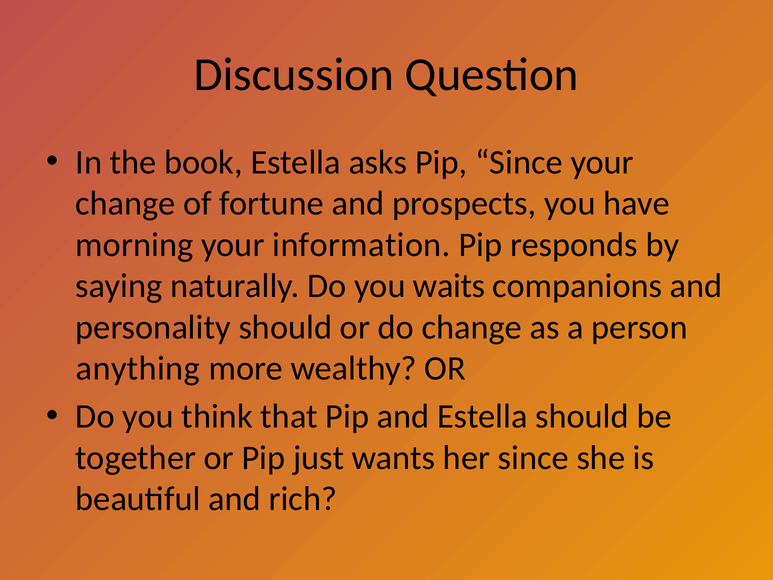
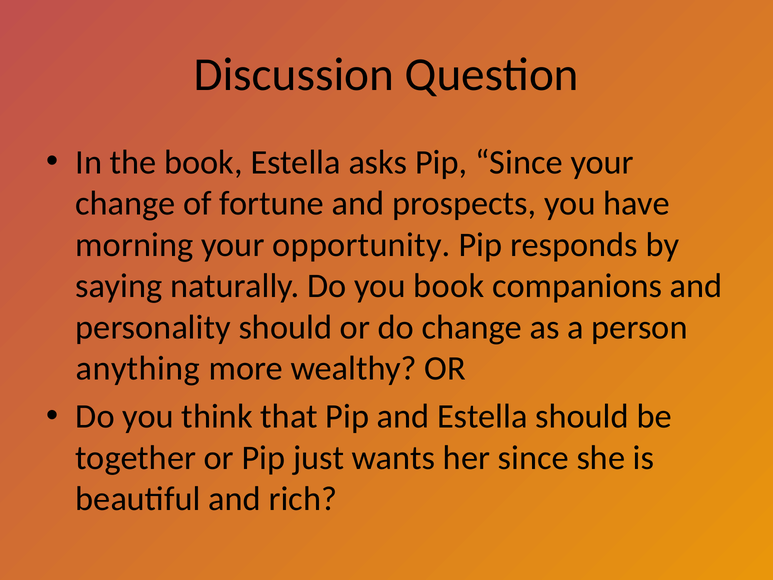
information: information -> opportunity (361, 245)
you waits: waits -> book (449, 286)
